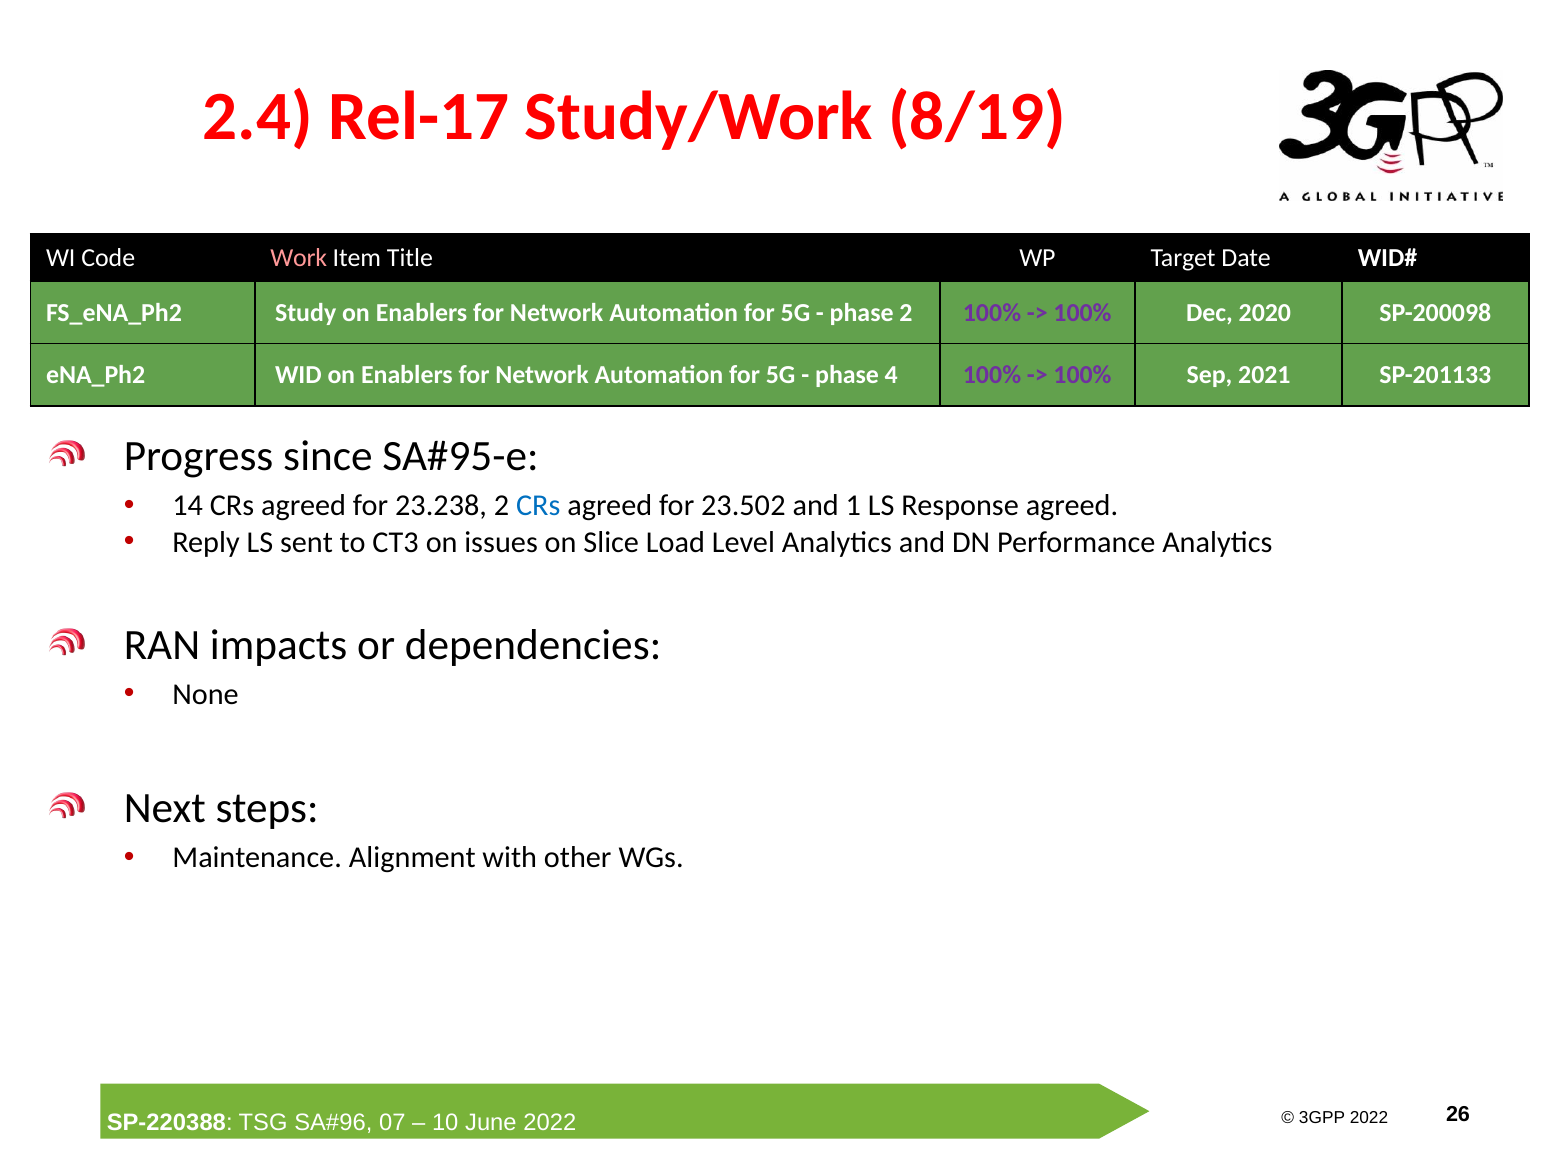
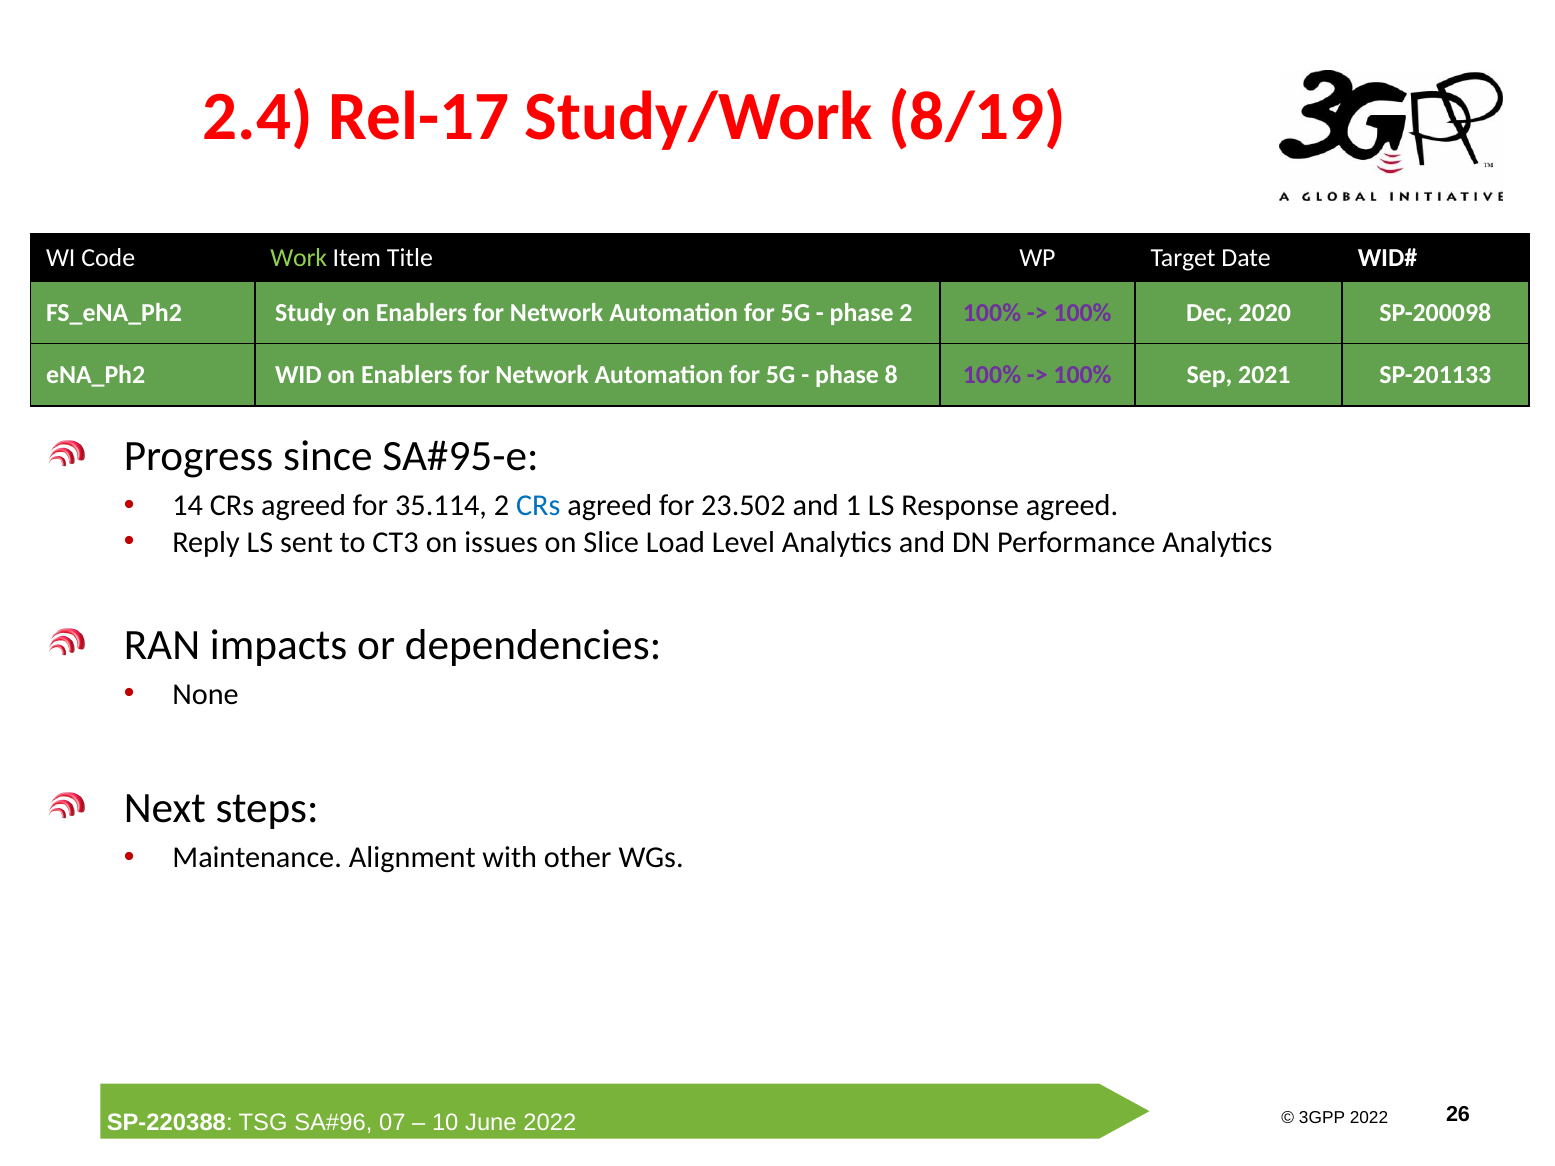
Work colour: pink -> light green (299, 258)
4: 4 -> 8 (891, 375)
23.238: 23.238 -> 35.114 (441, 506)
